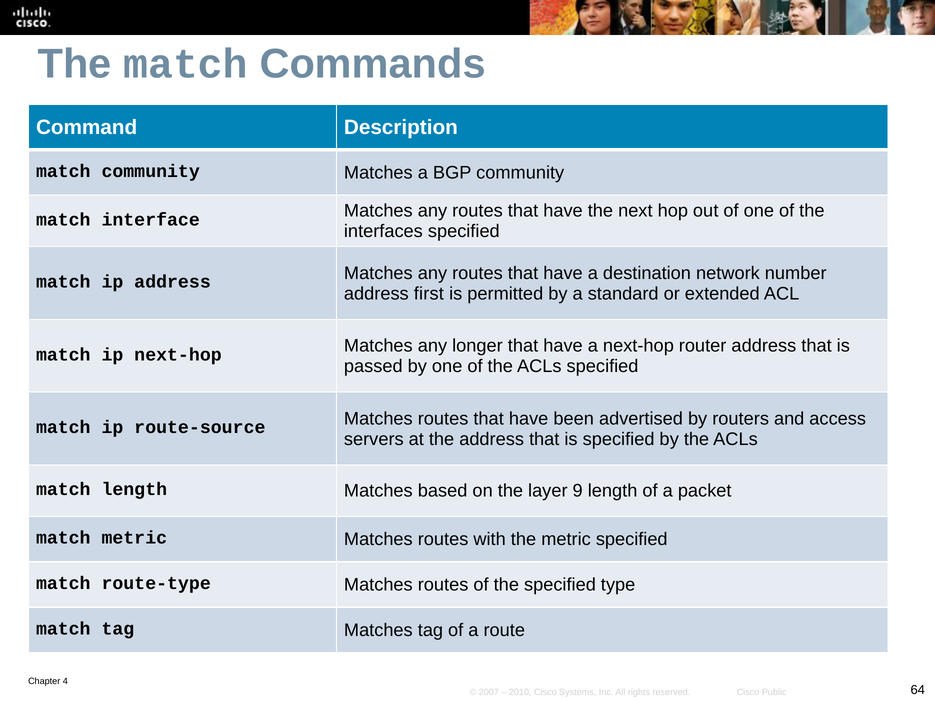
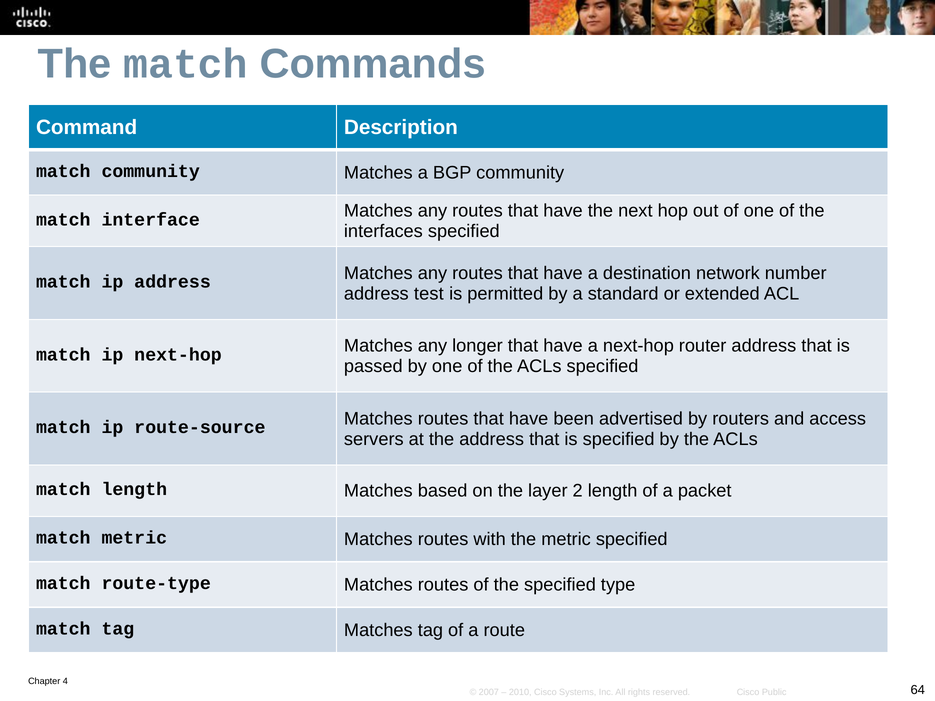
first: first -> test (429, 294)
9: 9 -> 2 (578, 491)
